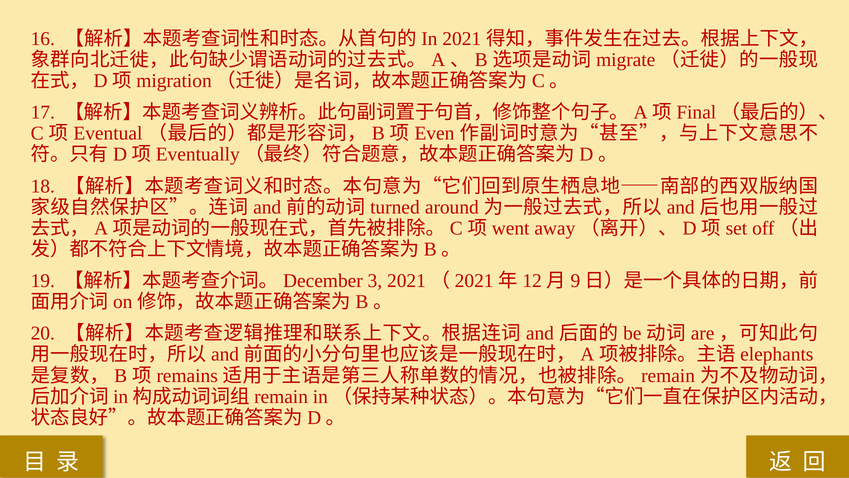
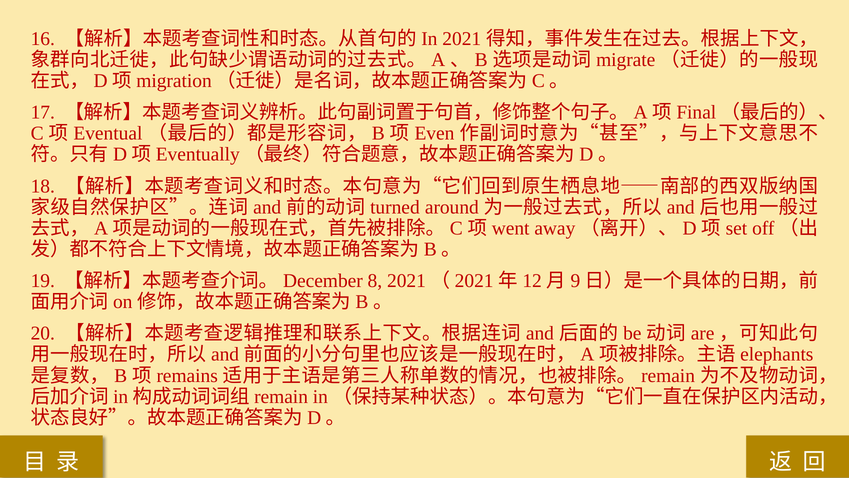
3: 3 -> 8 (375, 281)
